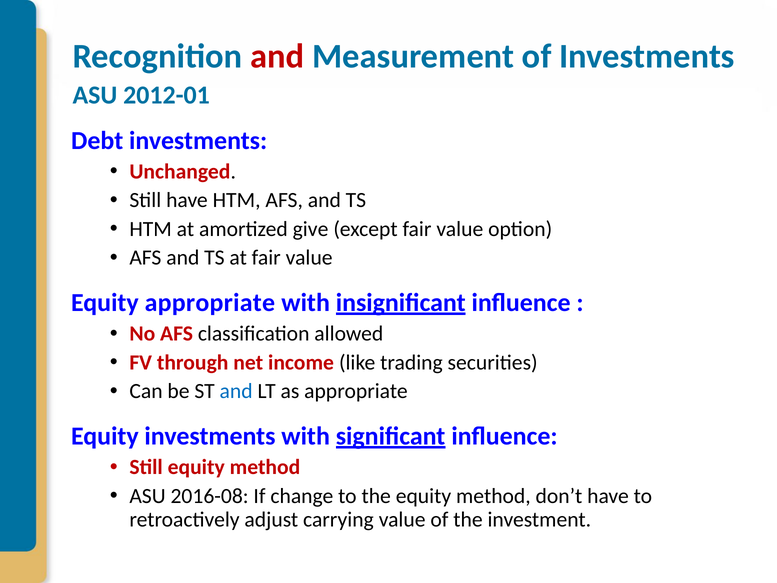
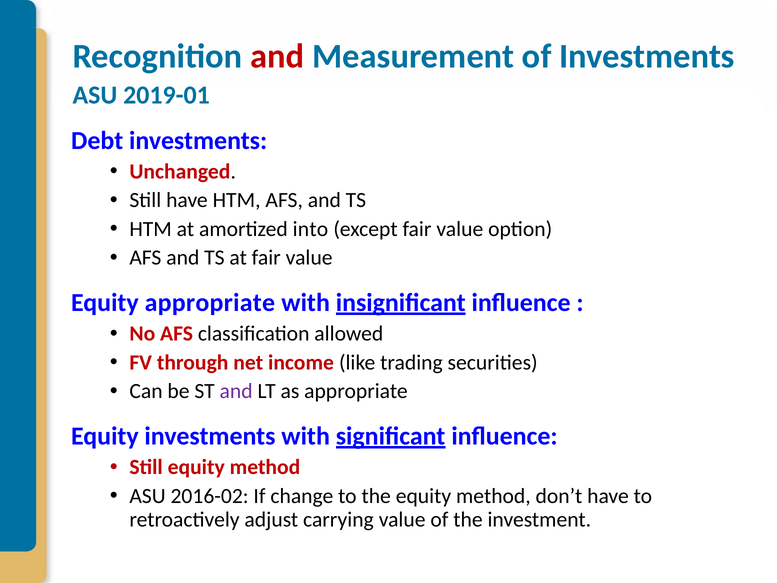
2012-01: 2012-01 -> 2019-01 (166, 95)
give: give -> into (310, 229)
and colour: blue -> purple (236, 391)
2016-08: 2016-08 -> 2016-02 (210, 496)
